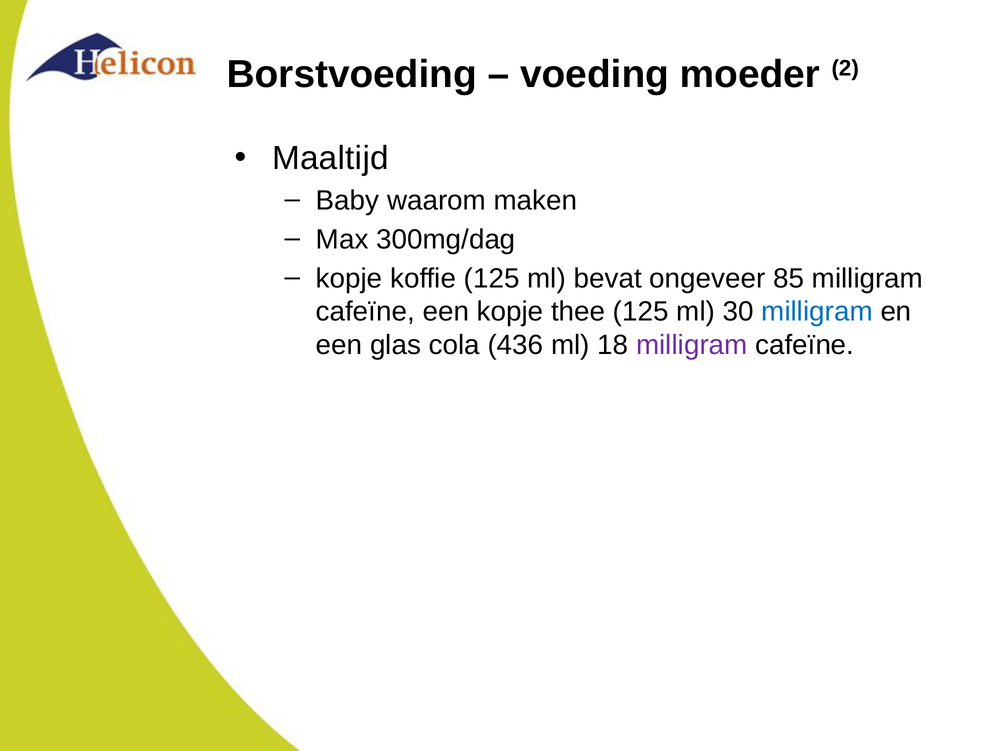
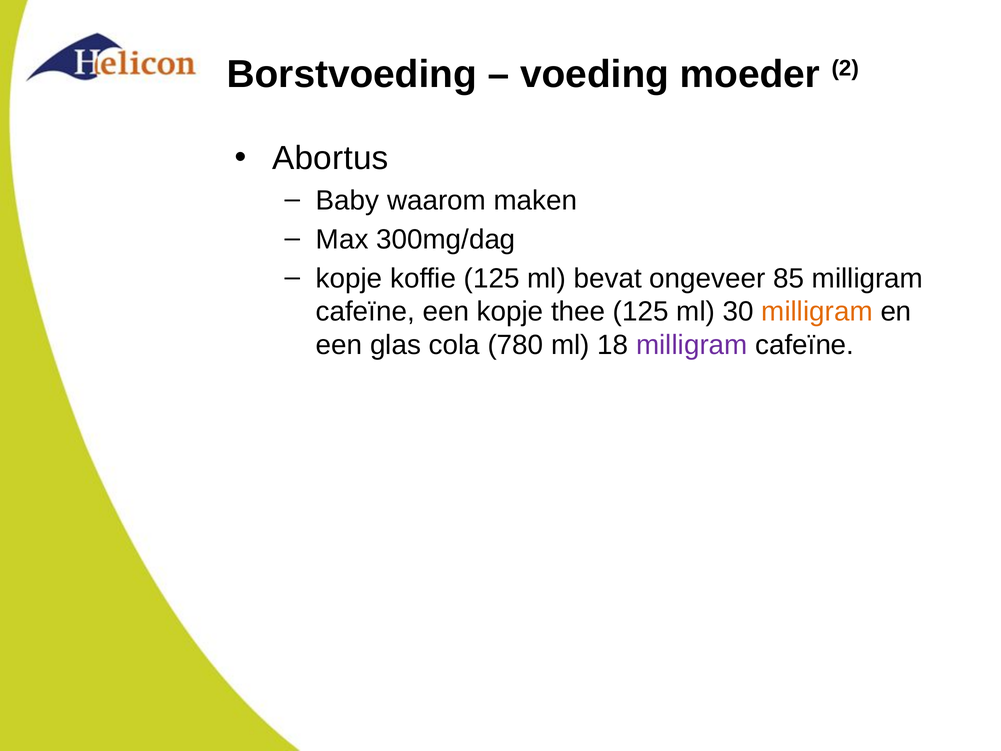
Maaltijd: Maaltijd -> Abortus (330, 158)
milligram colour: blue -> orange (817, 312)
436: 436 -> 780 (515, 345)
